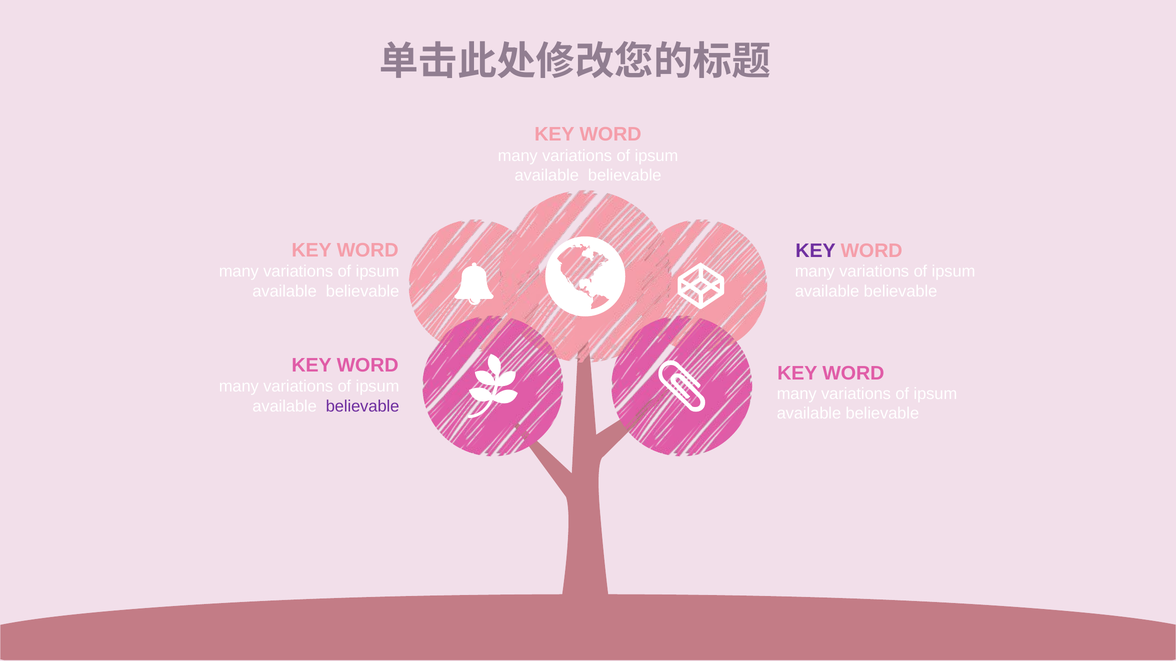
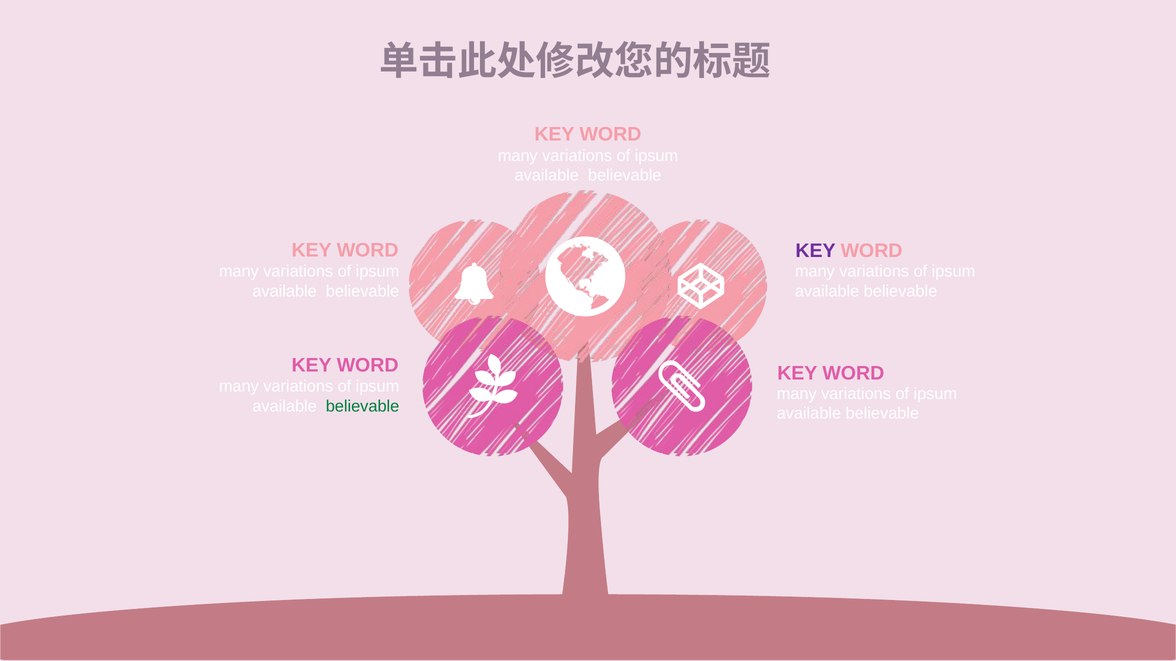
believable colour: purple -> green (363, 406)
